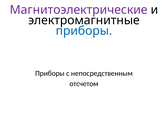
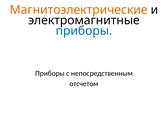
Магнитоэлектрические colour: purple -> orange (79, 10)
